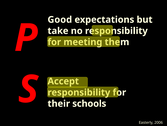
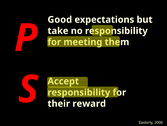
schools: schools -> reward (89, 103)
